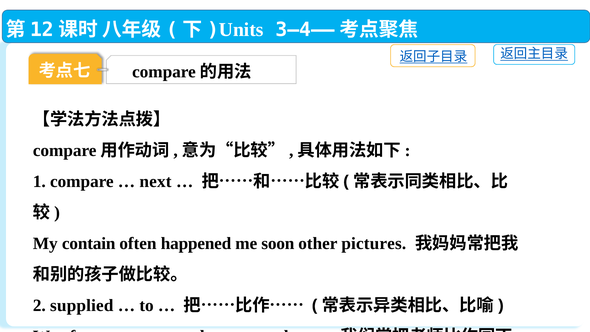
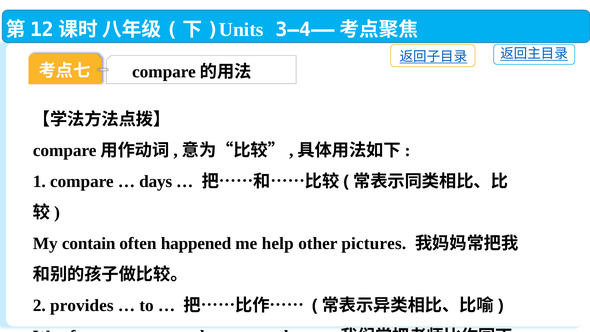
next: next -> days (156, 181)
soon: soon -> help (278, 243)
supplied: supplied -> provides (82, 305)
